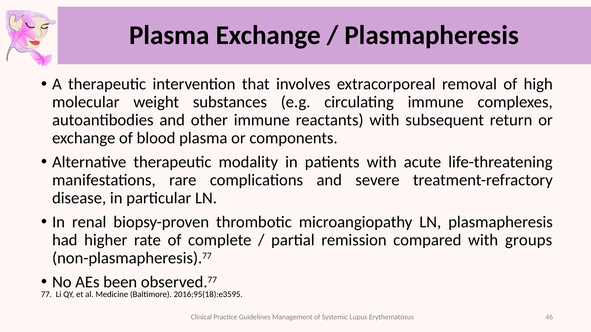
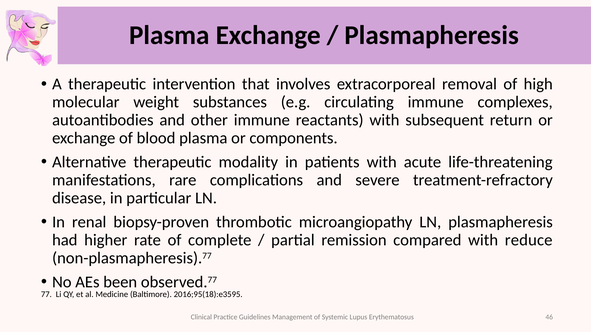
groups: groups -> reduce (529, 240)
